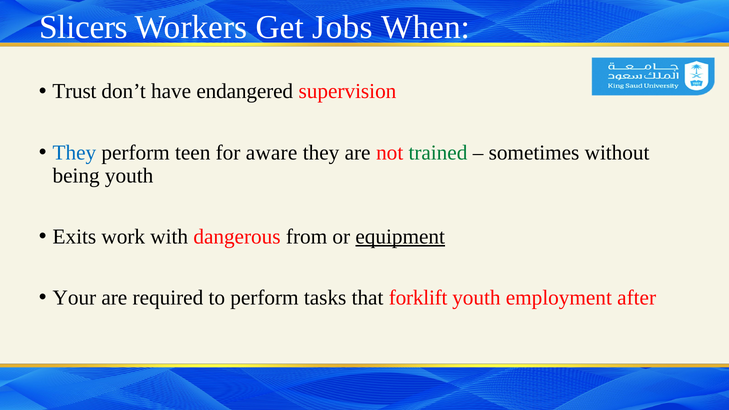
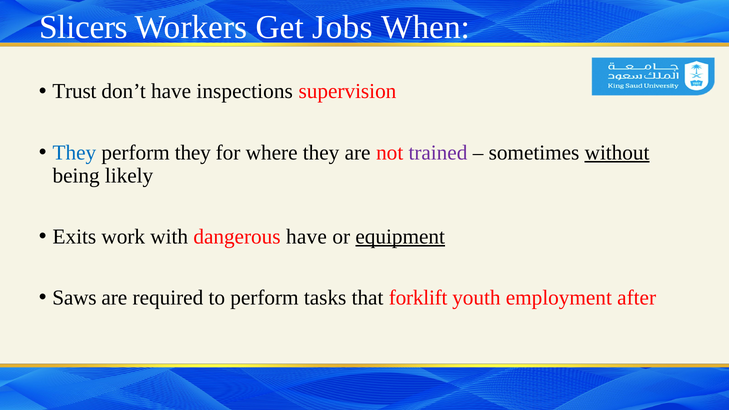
endangered: endangered -> inspections (245, 91)
perform teen: teen -> they (193, 153)
aware: aware -> where (272, 153)
trained colour: green -> purple (438, 153)
without underline: none -> present (617, 153)
being youth: youth -> likely (129, 176)
dangerous from: from -> have (306, 237)
Your: Your -> Saws (74, 298)
